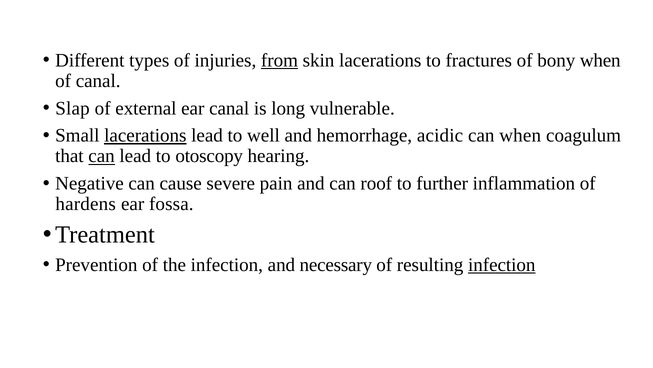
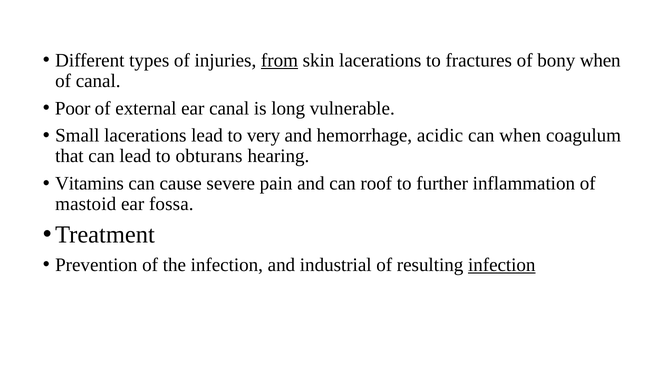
Slap: Slap -> Poor (73, 108)
lacerations underline: present -> none (145, 135)
well: well -> very (264, 135)
can underline: present -> none (102, 156)
otoscopy: otoscopy -> obturans (209, 156)
Negative: Negative -> Vitamins (90, 183)
hardens: hardens -> mastoid (86, 204)
necessary: necessary -> industrial (336, 264)
